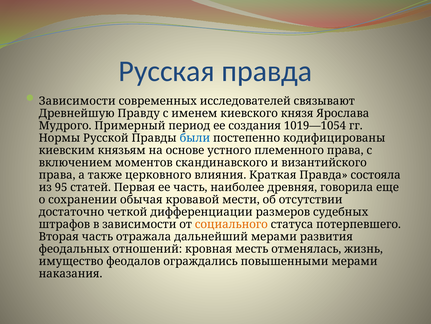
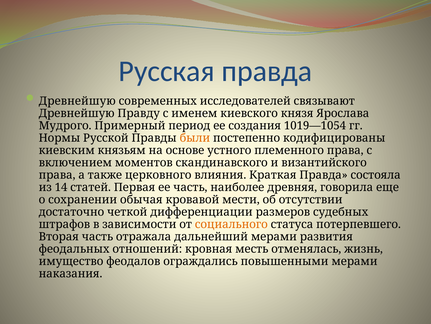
Зависимости: Зависимости -> Древнейшую (77, 101)
были colour: blue -> orange (195, 138)
95: 95 -> 14 (61, 187)
